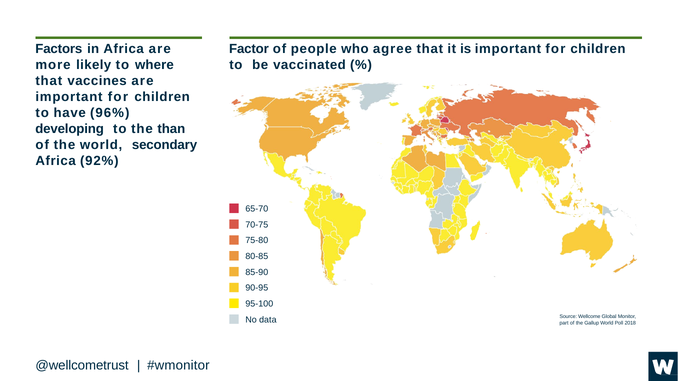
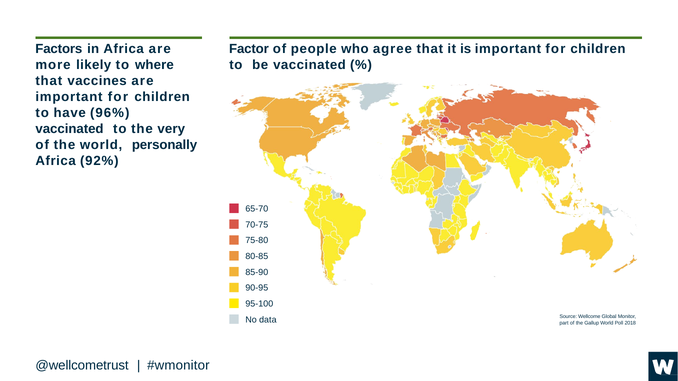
developing: developing -> vaccinated (69, 129)
than: than -> very (171, 129)
secondary: secondary -> personally (164, 145)
